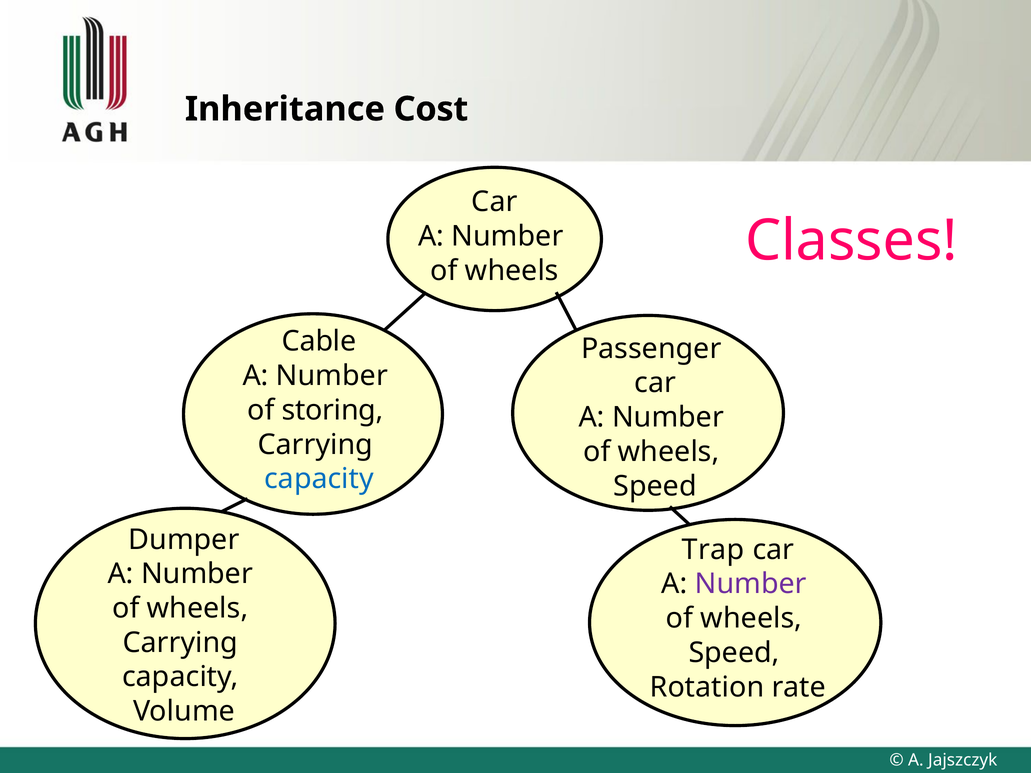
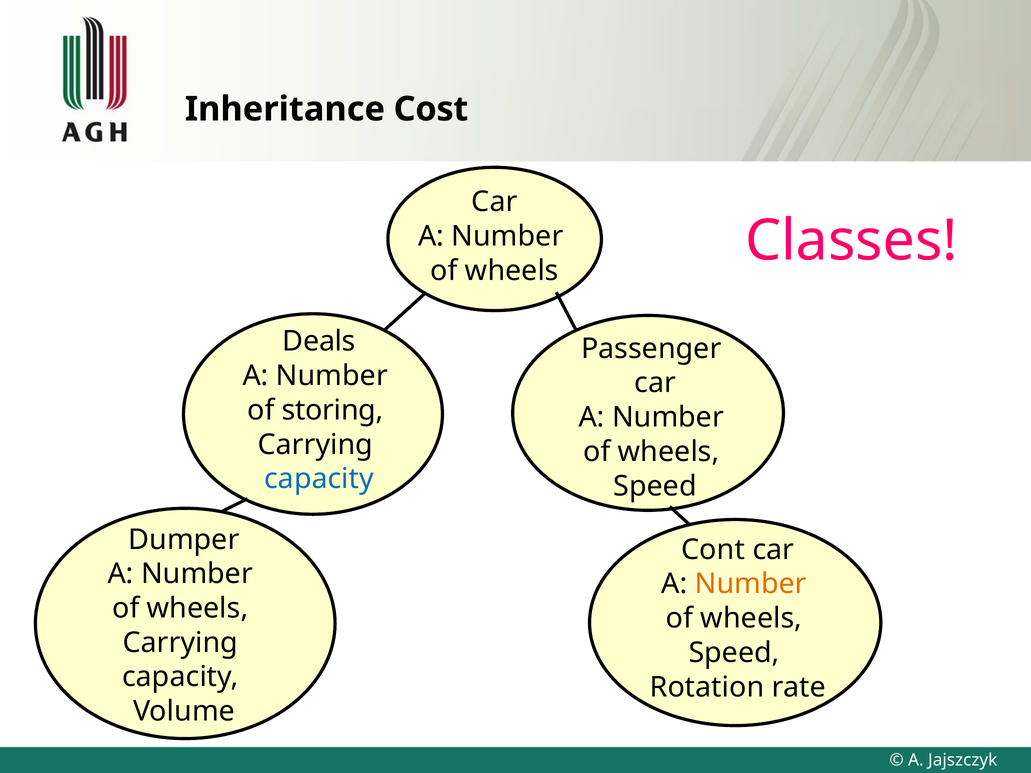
Cable: Cable -> Deals (319, 342)
Trap: Trap -> Cont (713, 550)
Number colour: purple -> orange (751, 584)
